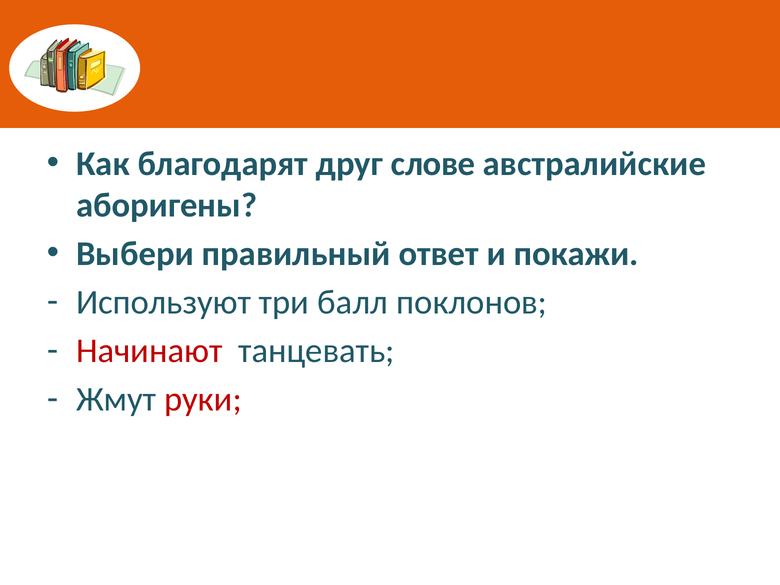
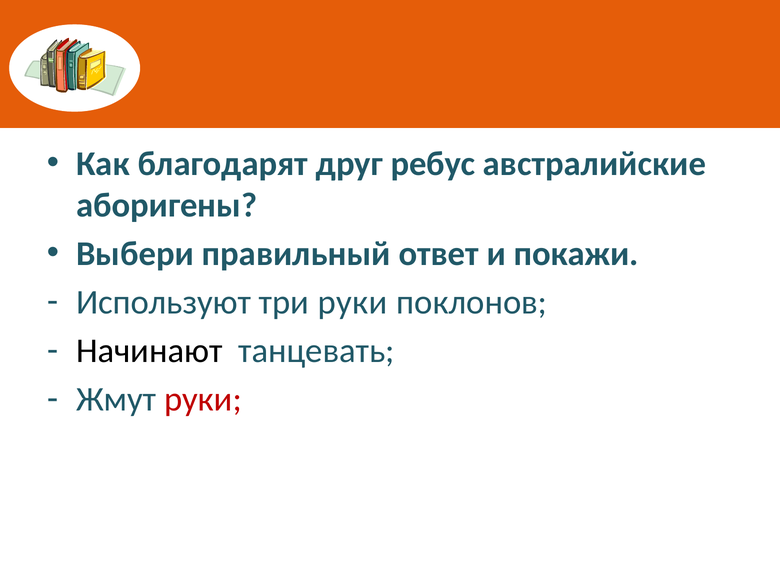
слове: слове -> ребус (433, 164)
три балл: балл -> руки (353, 302)
Начинают colour: red -> black (149, 351)
